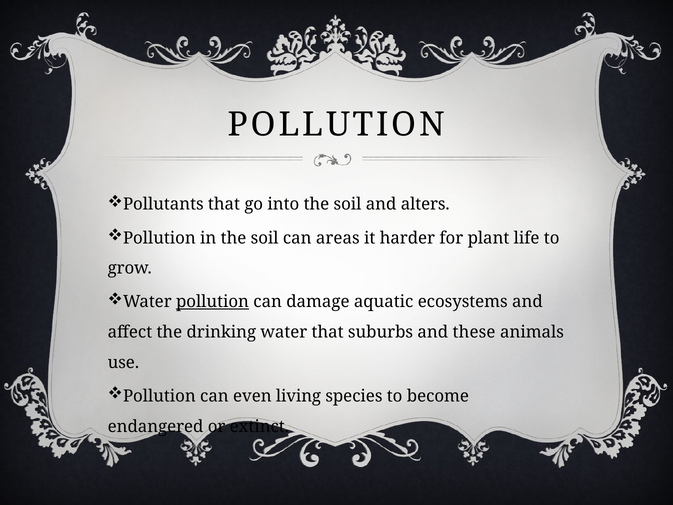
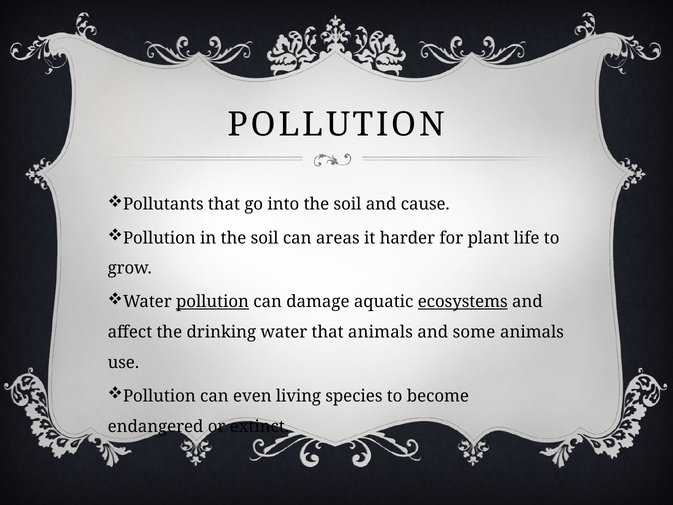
alters: alters -> cause (425, 204)
ecosystems underline: none -> present (463, 302)
that suburbs: suburbs -> animals (380, 332)
these: these -> some (474, 332)
